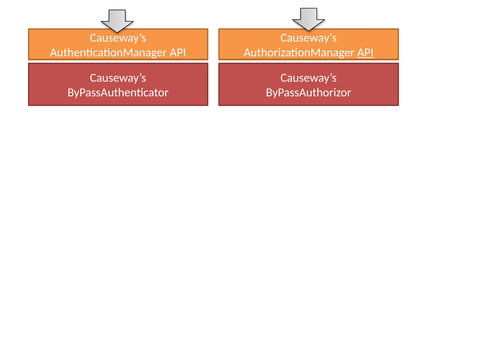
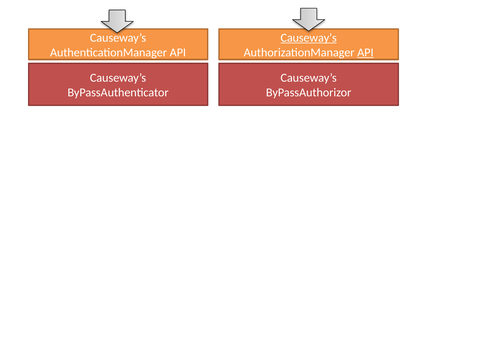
Causeway’s underline: none -> present (309, 38)
